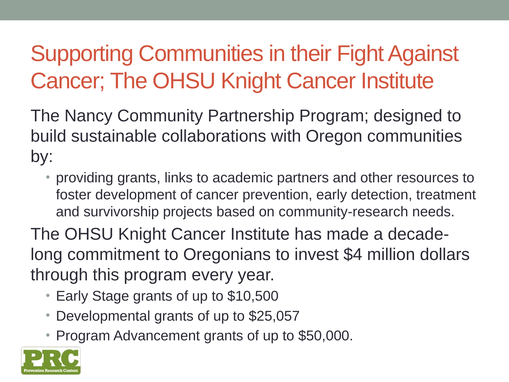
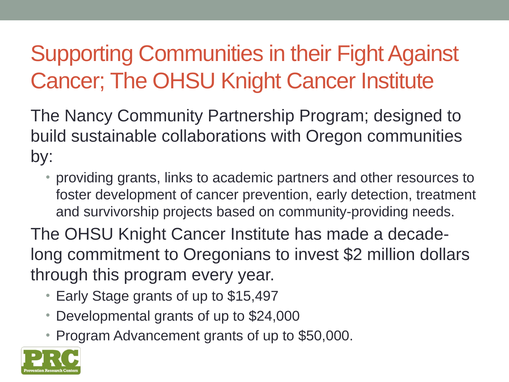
community-research: community-research -> community-providing (343, 212)
$4: $4 -> $2 (353, 254)
$10,500: $10,500 -> $15,497 (253, 296)
$25,057: $25,057 -> $24,000 (274, 316)
